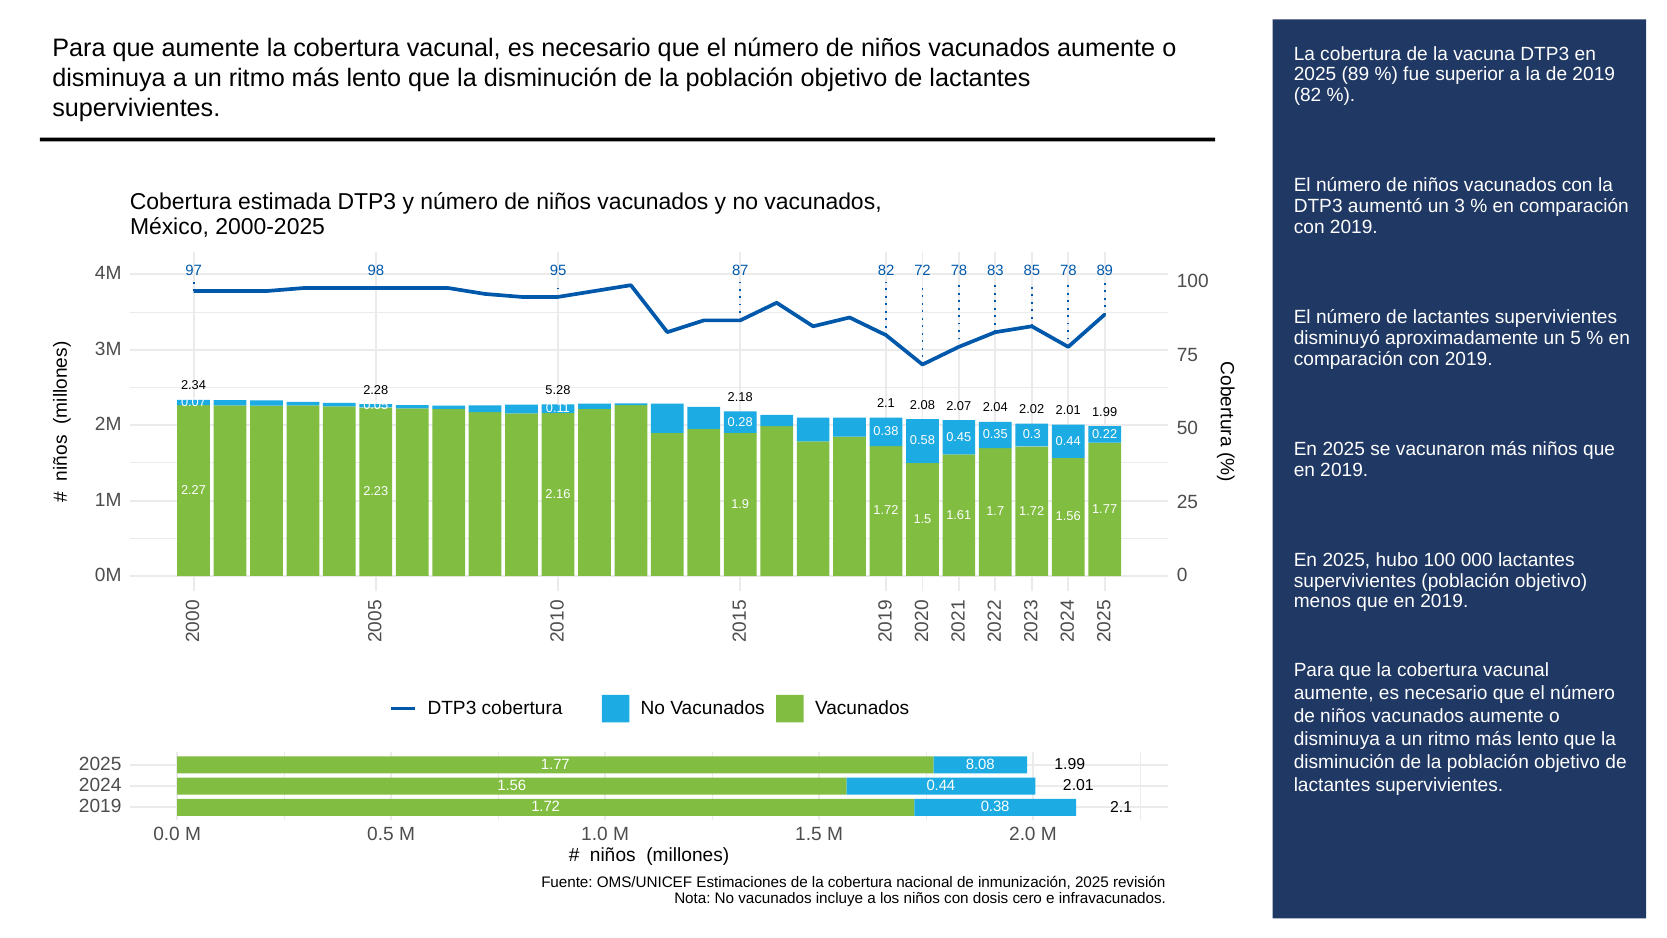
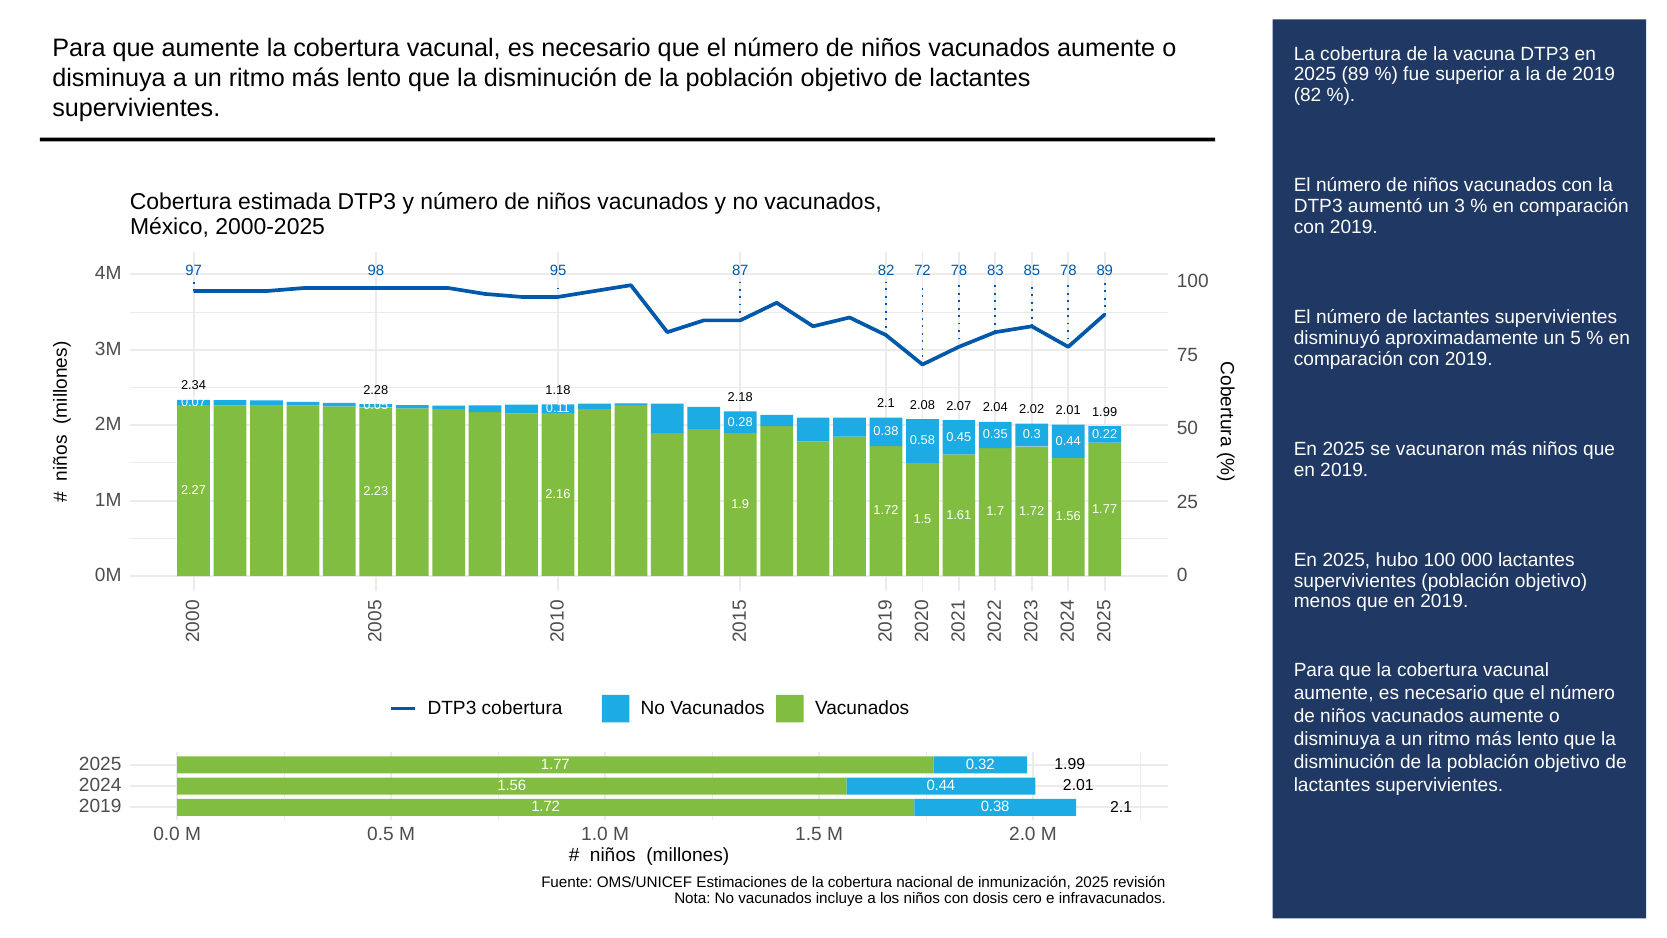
5.28: 5.28 -> 1.18 (558, 390)
8.08: 8.08 -> 0.32 (980, 764)
